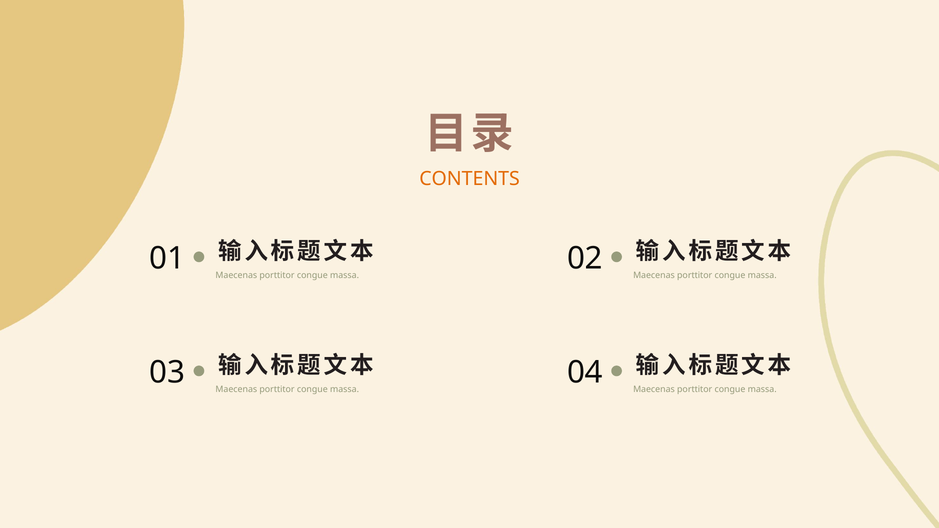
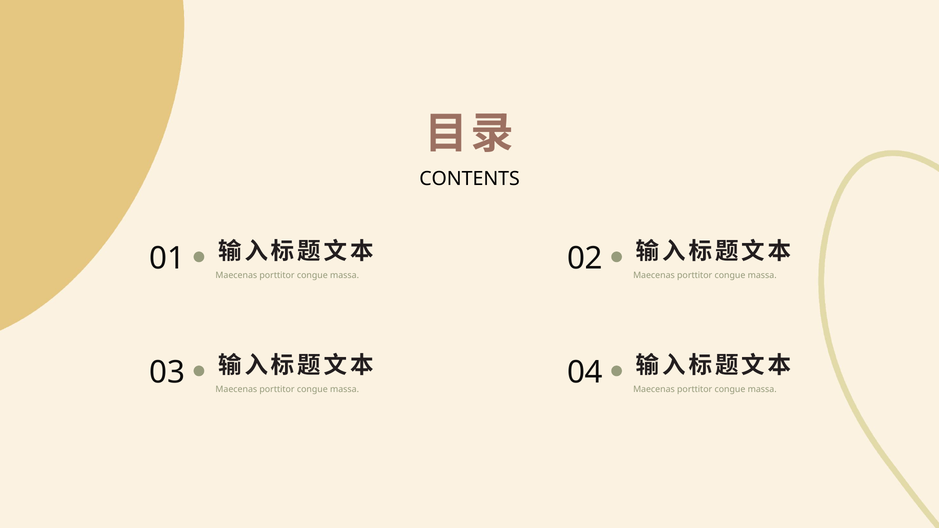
CONTENTS colour: orange -> black (470, 179)
